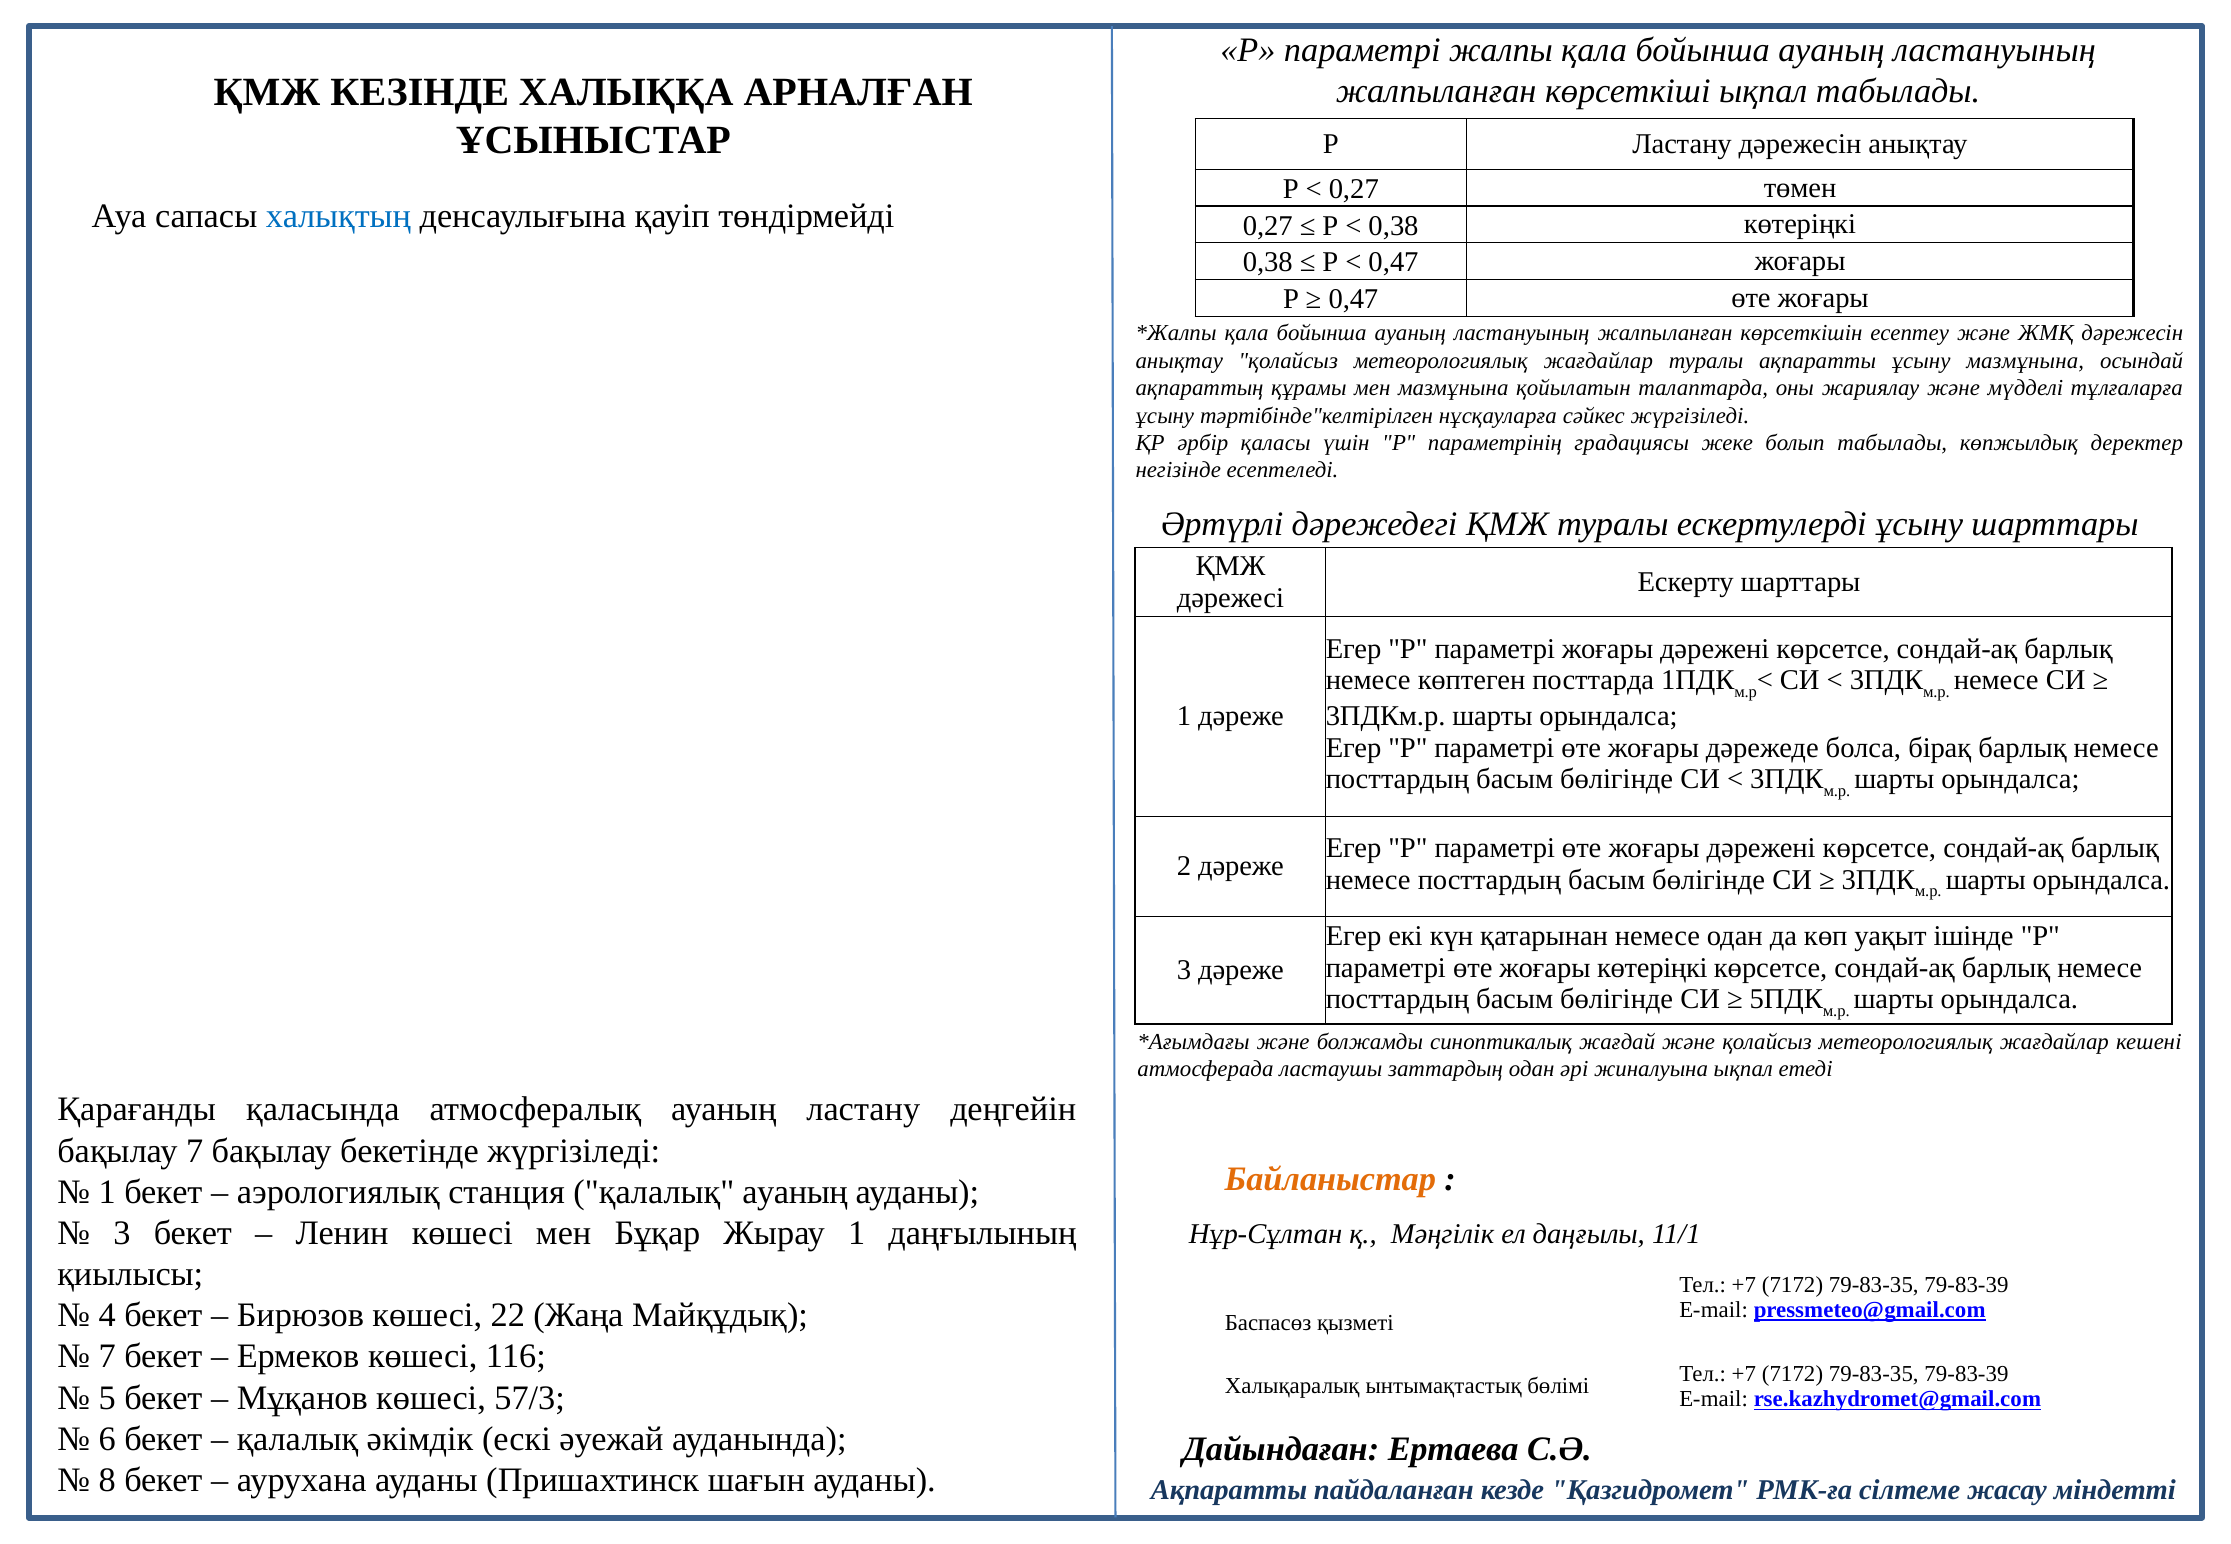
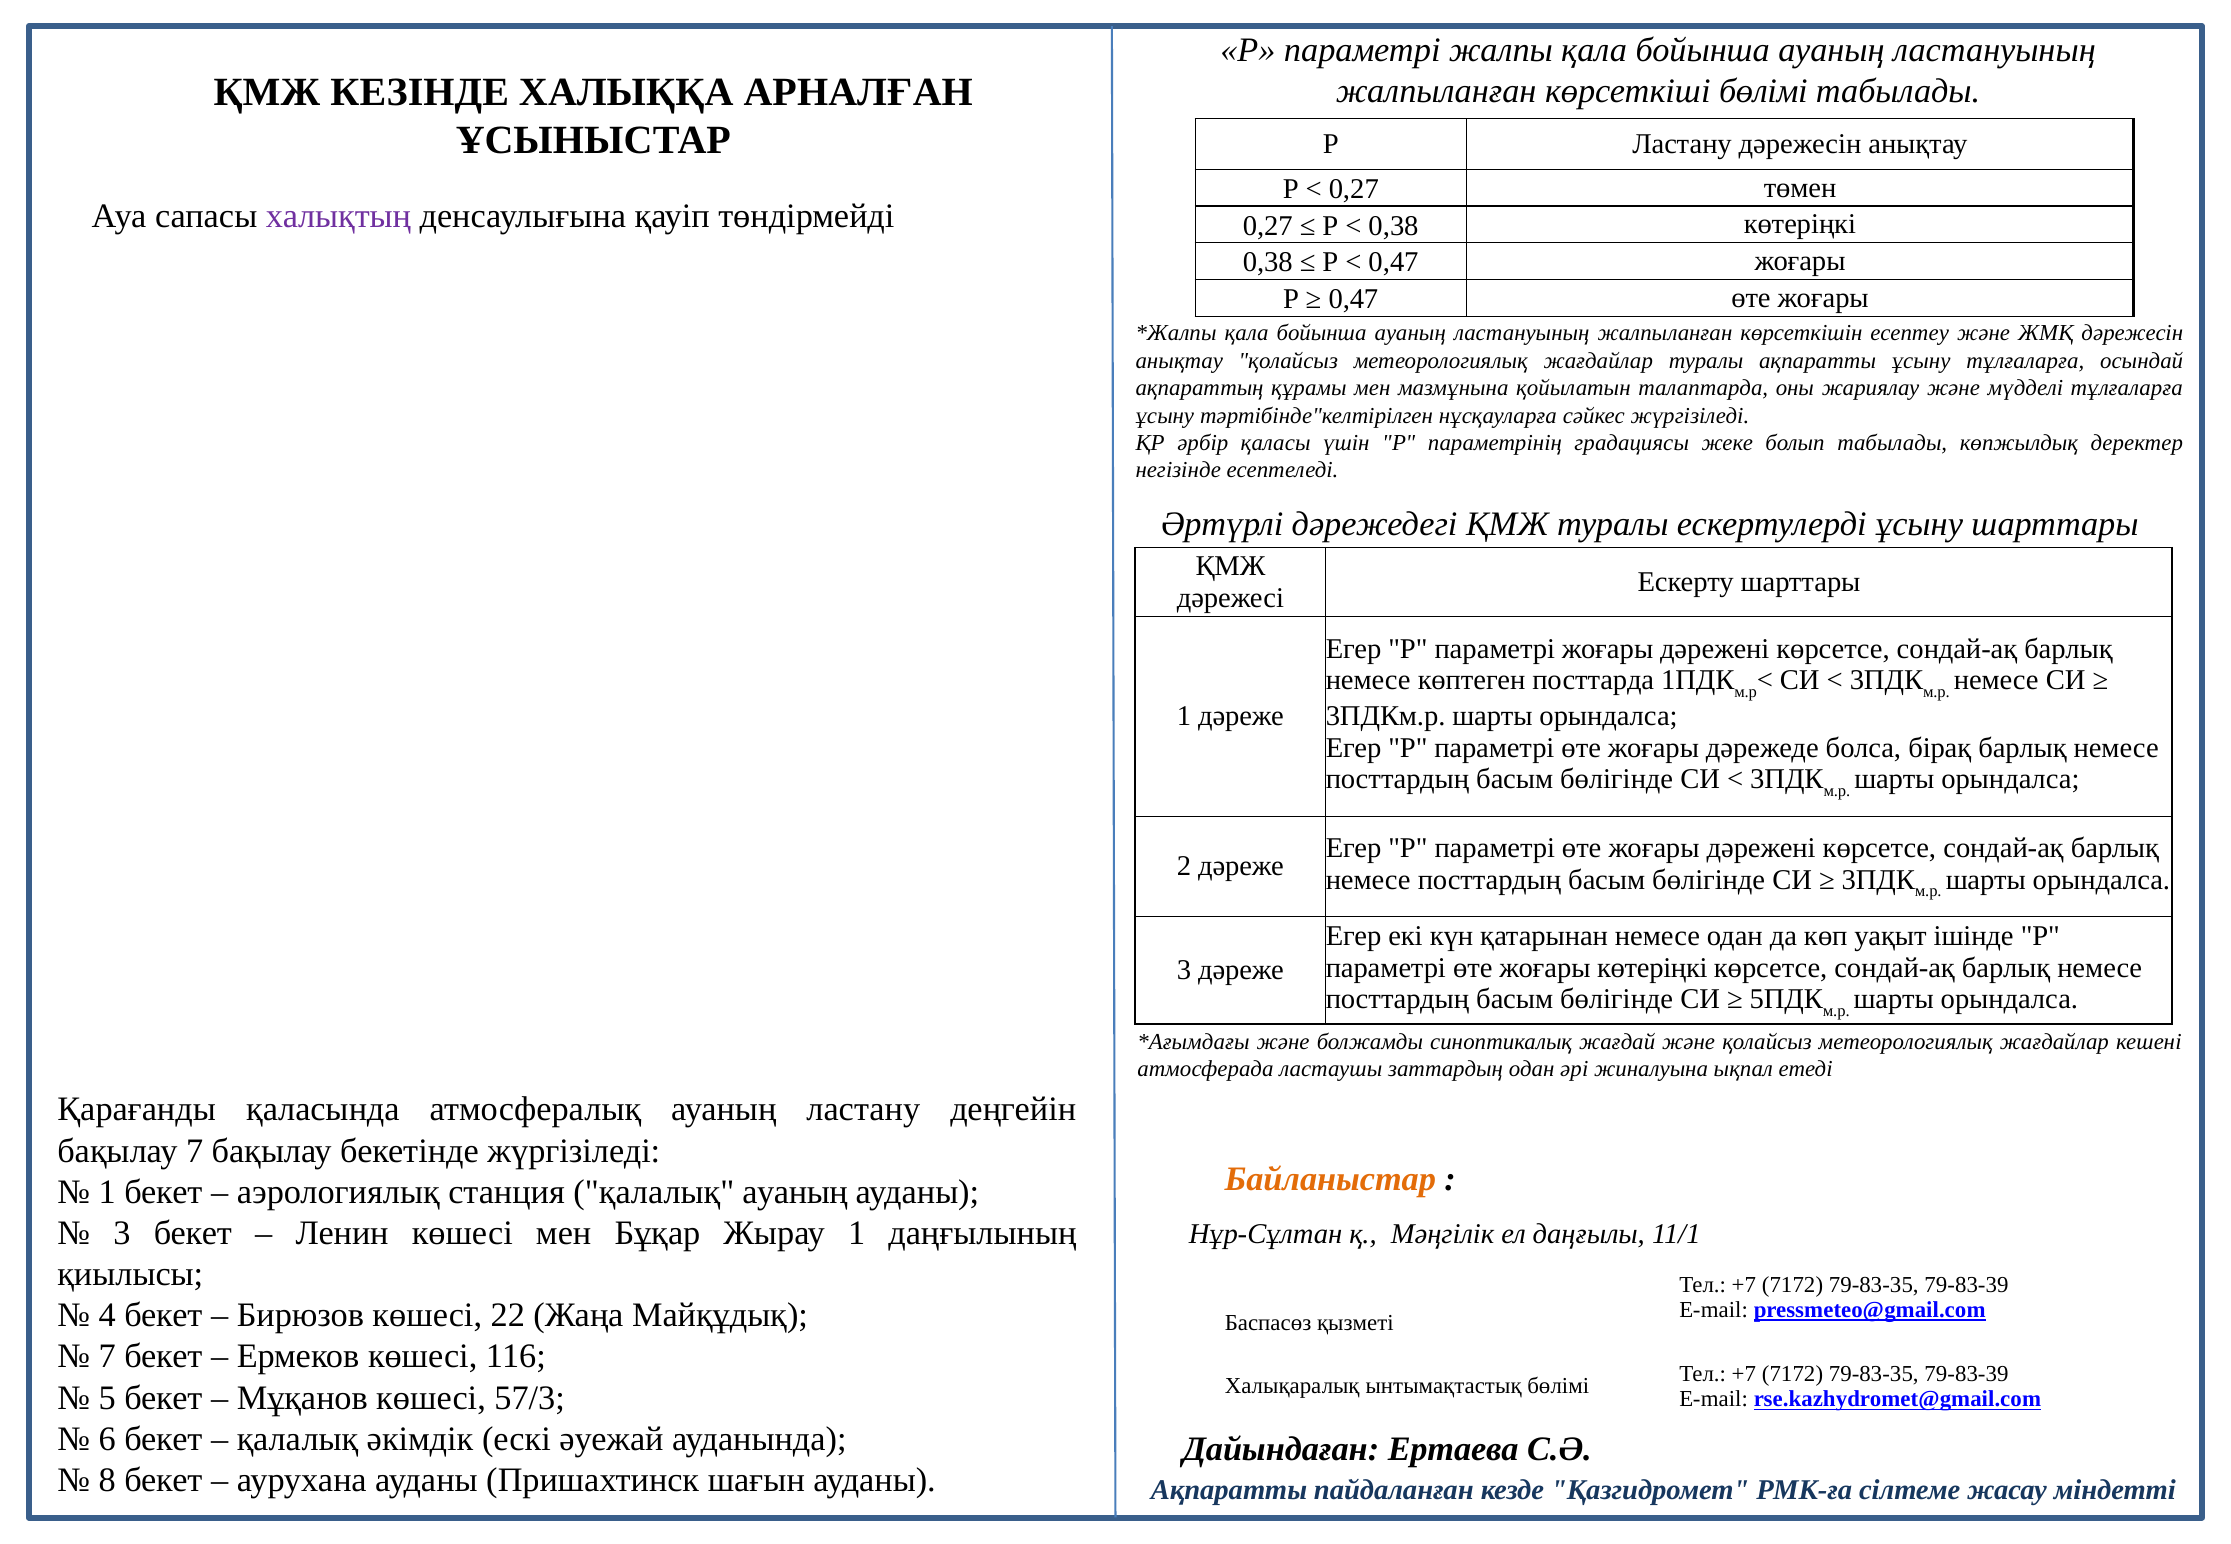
көрсеткіші ықпал: ықпал -> бөлімі (1763, 92)
халықтың colour: blue -> purple (338, 217)
ұсыну мазмұнына: мазмұнына -> тұлғаларға (2025, 361)
